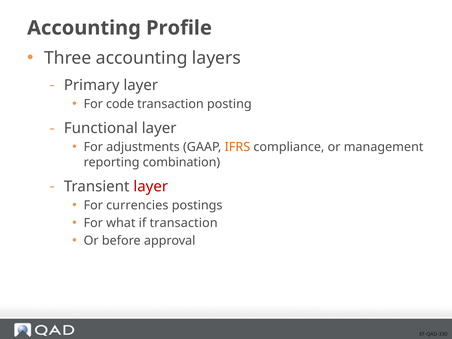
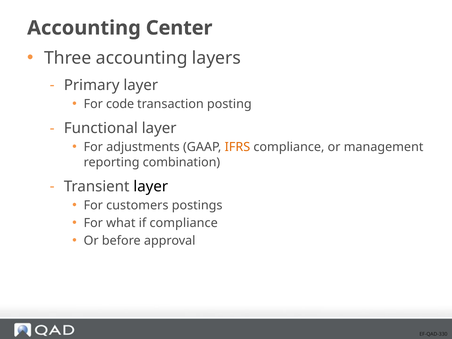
Profile: Profile -> Center (179, 28)
layer colour: red -> black (151, 187)
currencies: currencies -> customers (137, 205)
if transaction: transaction -> compliance (184, 223)
